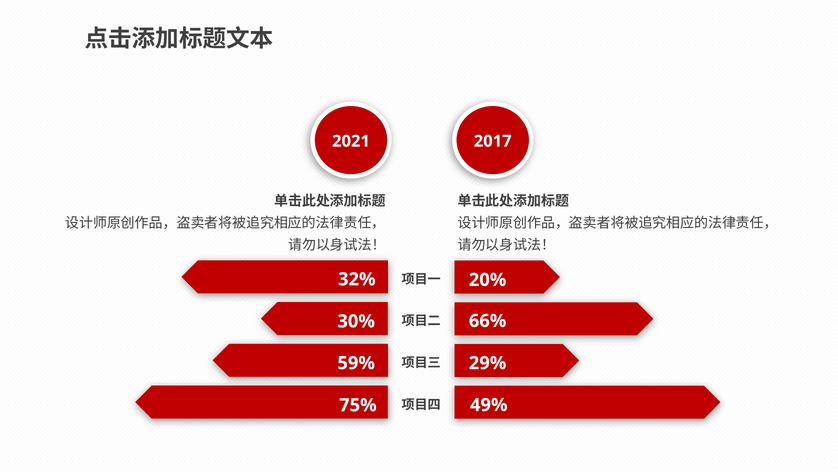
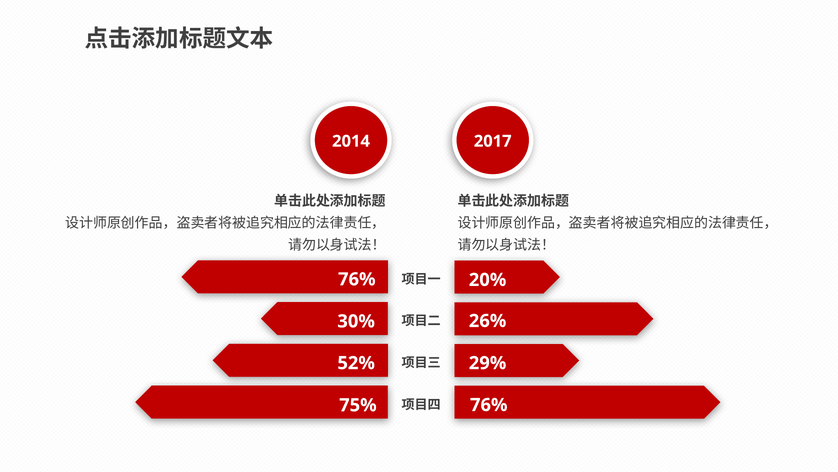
2021: 2021 -> 2014 (351, 141)
32%: 32% -> 76% (357, 279)
66%: 66% -> 26% (488, 321)
59%: 59% -> 52% (356, 363)
49%: 49% -> 76% (489, 405)
